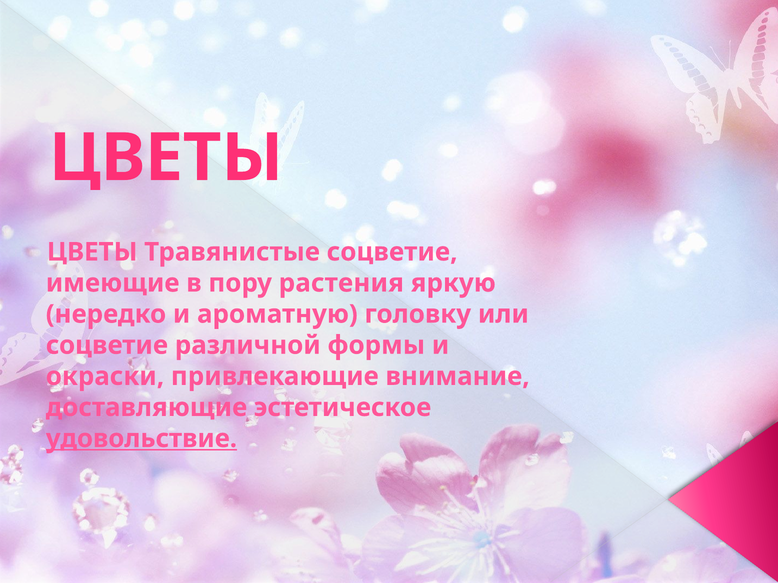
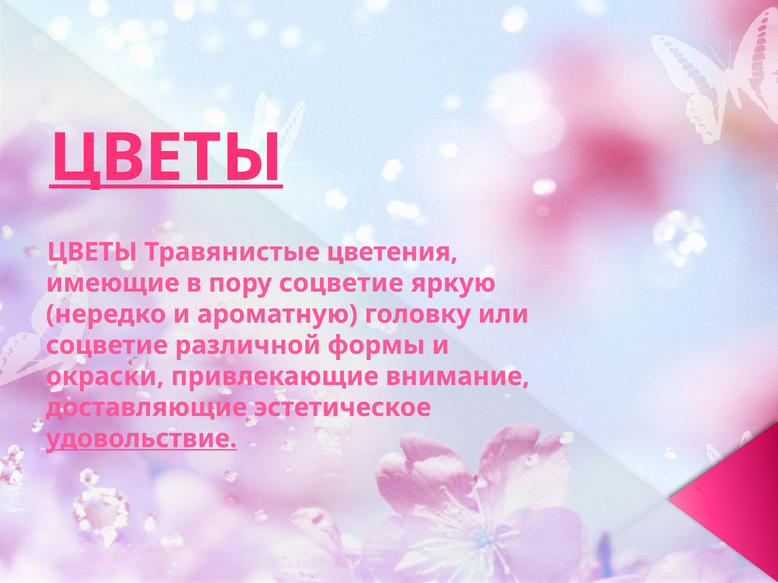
ЦВЕТЫ underline: none -> present (166, 158)
Травянистые соцветие: соцветие -> цветения (392, 252)
пору растения: растения -> соцветие (341, 283)
